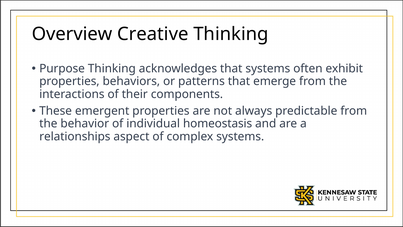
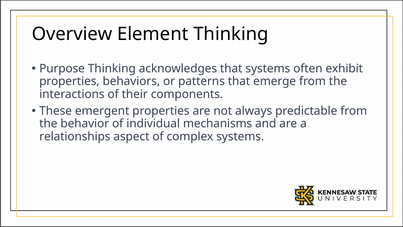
Creative: Creative -> Element (153, 34)
homeostasis: homeostasis -> mechanisms (218, 124)
